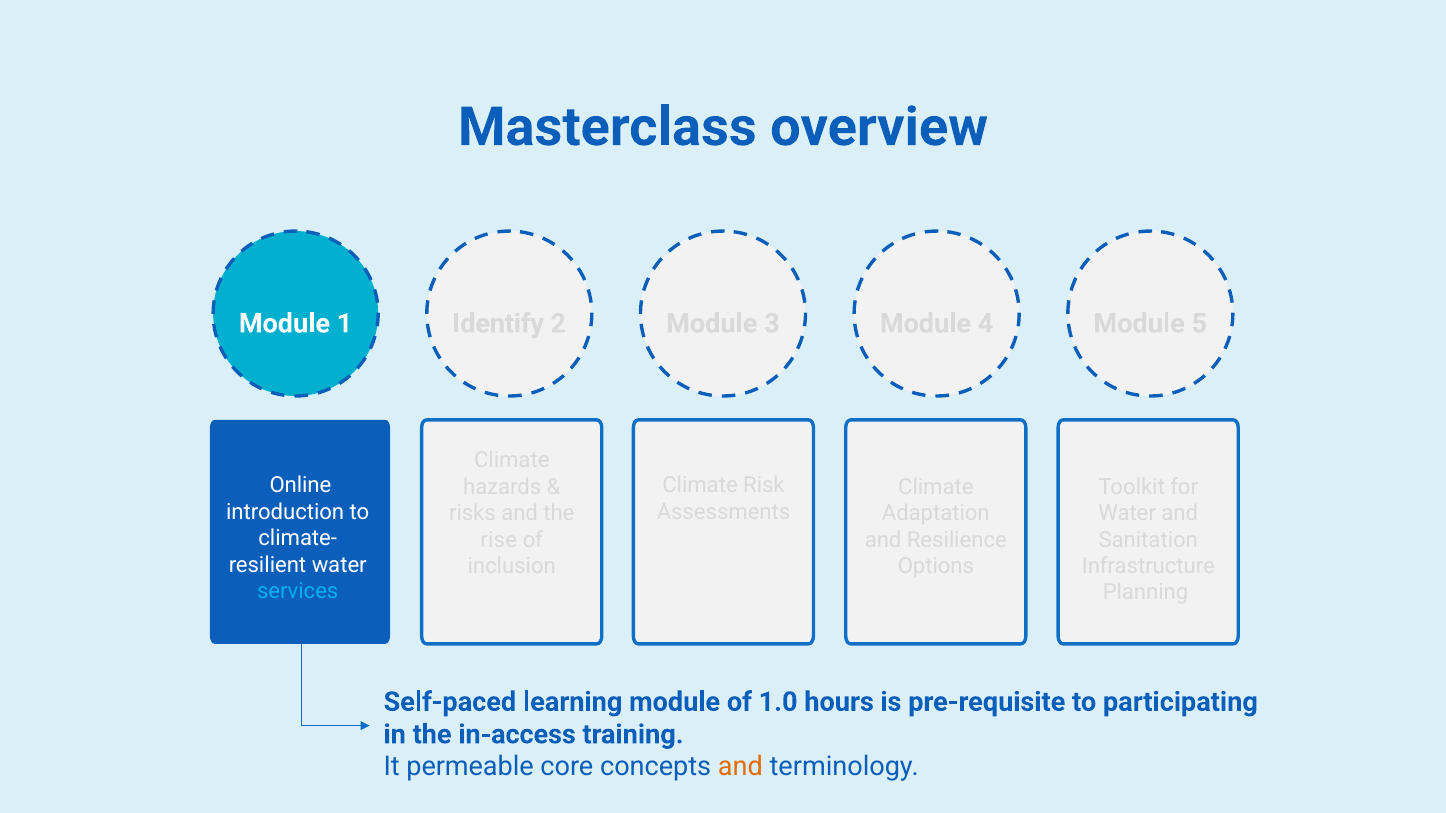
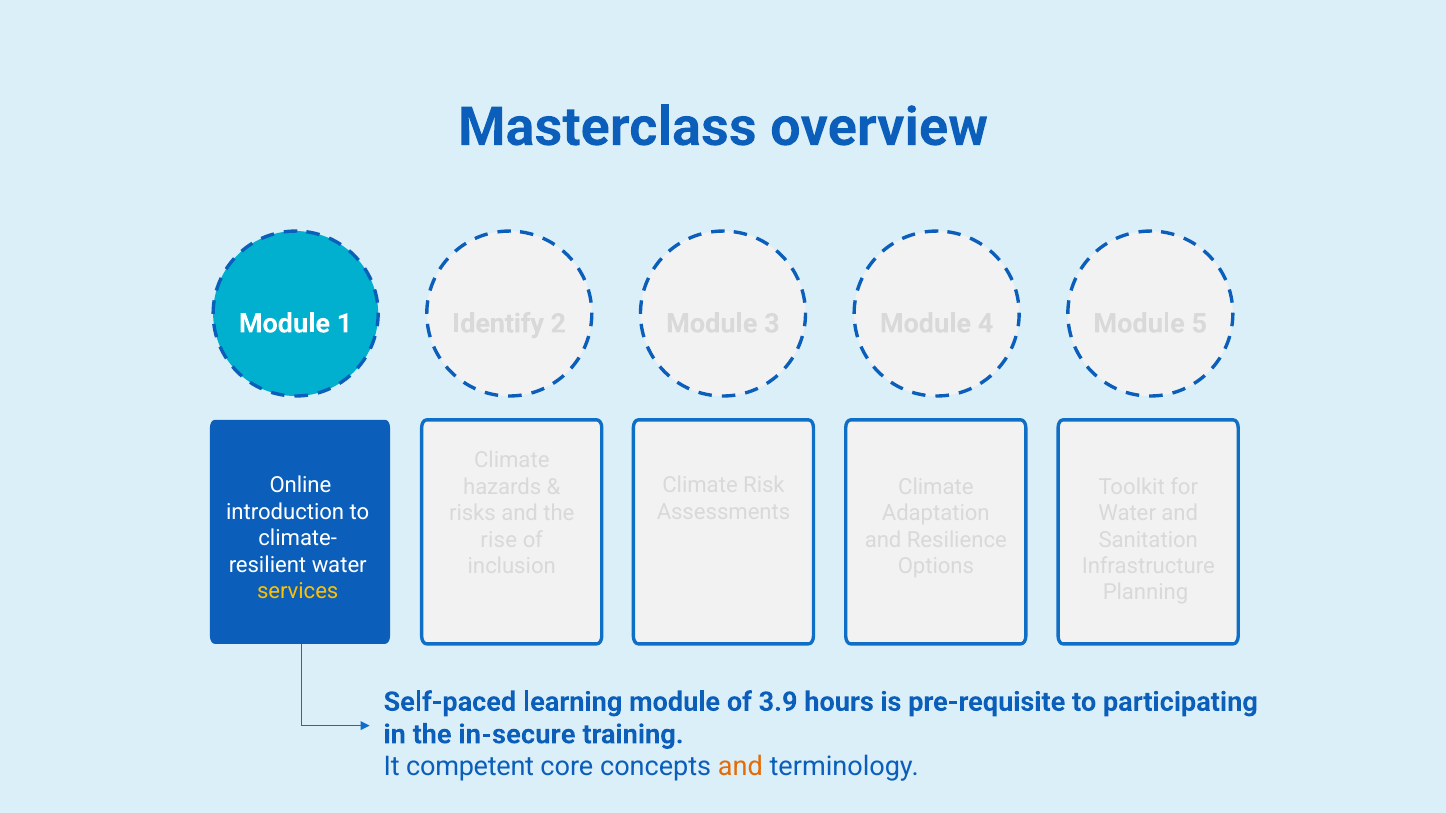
services colour: light blue -> yellow (298, 591)
1.0: 1.0 -> 3.9 (778, 702)
in-access: in-access -> in-secure (517, 735)
permeable: permeable -> competent (470, 767)
